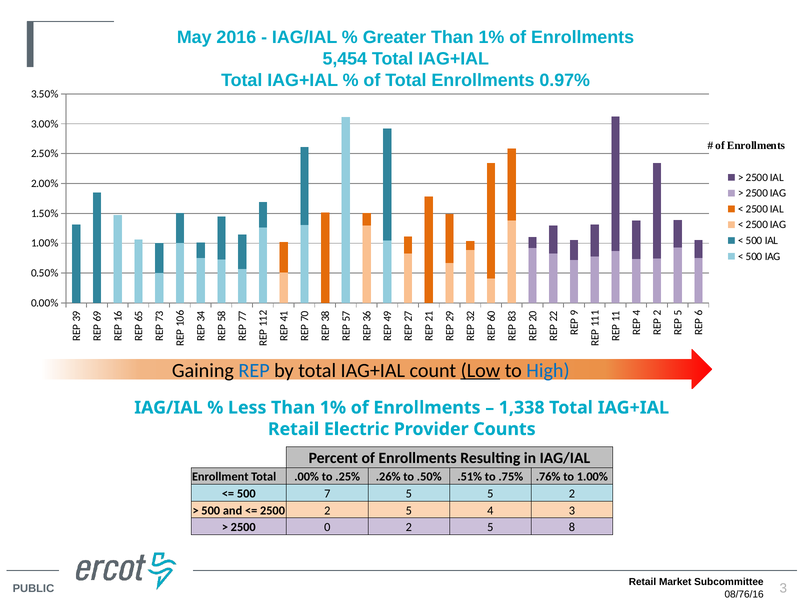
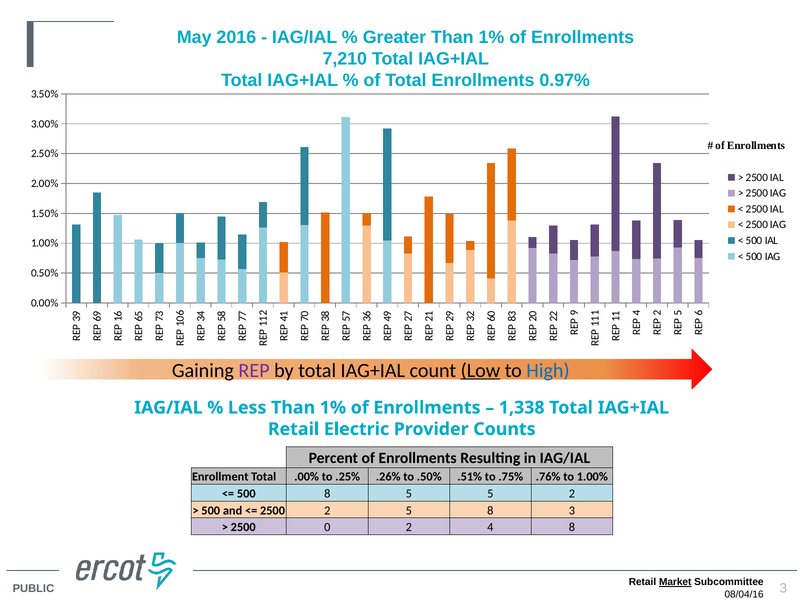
5,454: 5,454 -> 7,210 (345, 59)
REP colour: blue -> purple (254, 370)
500 7: 7 -> 8 (327, 493)
2 5 4: 4 -> 8 (490, 510)
0 2 5: 5 -> 4 (490, 527)
Market underline: none -> present (675, 582)
08/76/16: 08/76/16 -> 08/04/16 (744, 594)
